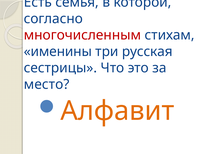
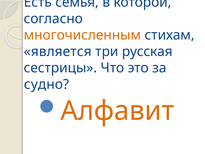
многочисленным colour: red -> orange (82, 35)
именины: именины -> является (58, 51)
место: место -> судно (47, 84)
